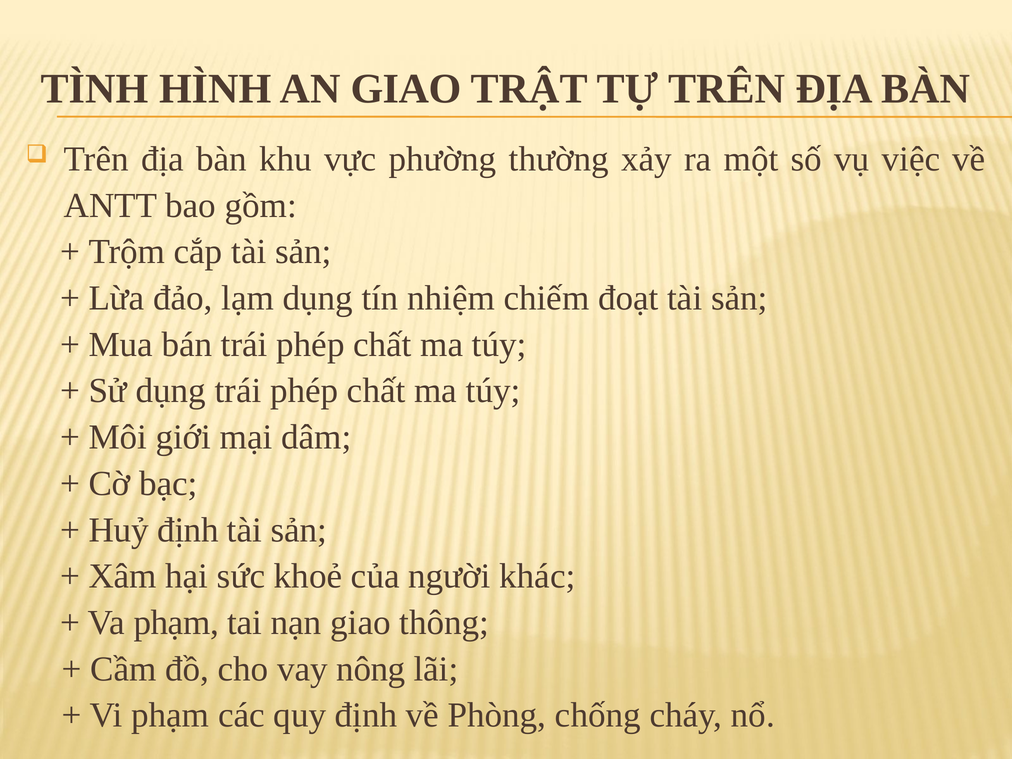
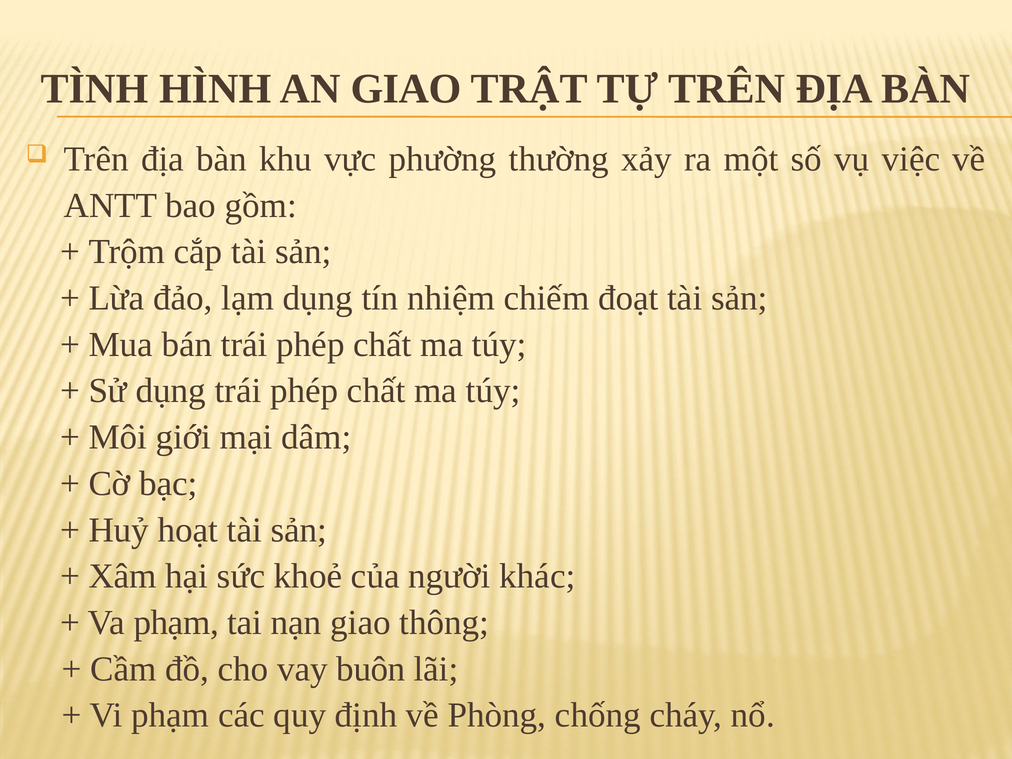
Huỷ định: định -> hoạt (188, 530)
nông: nông -> buôn (371, 669)
